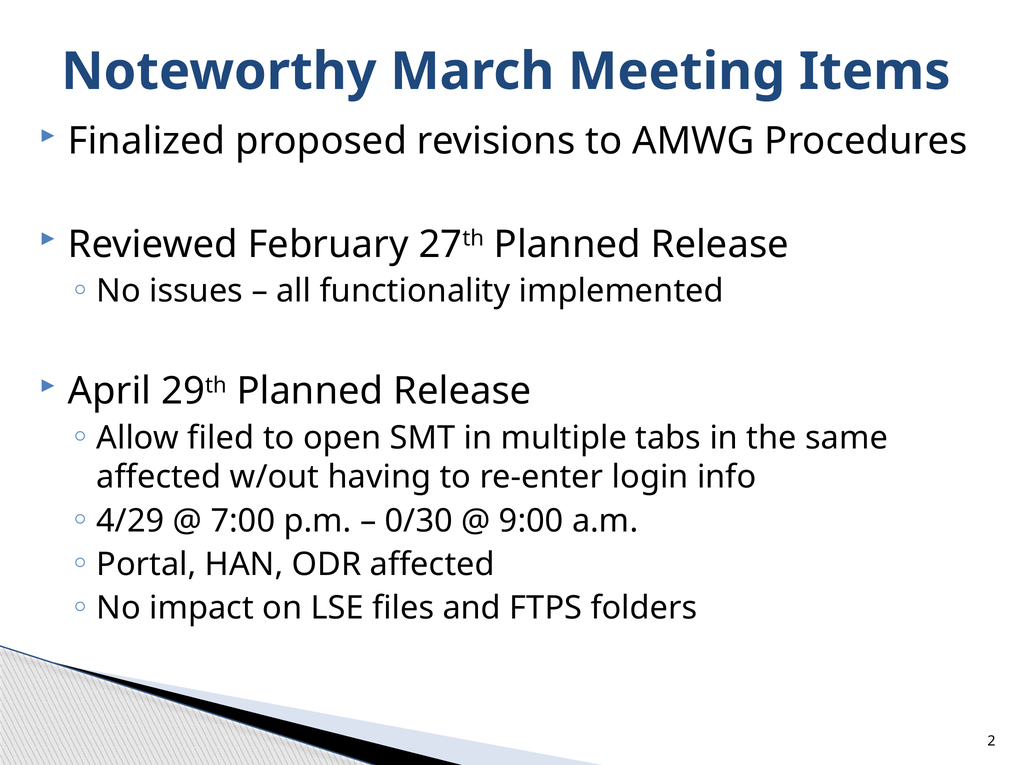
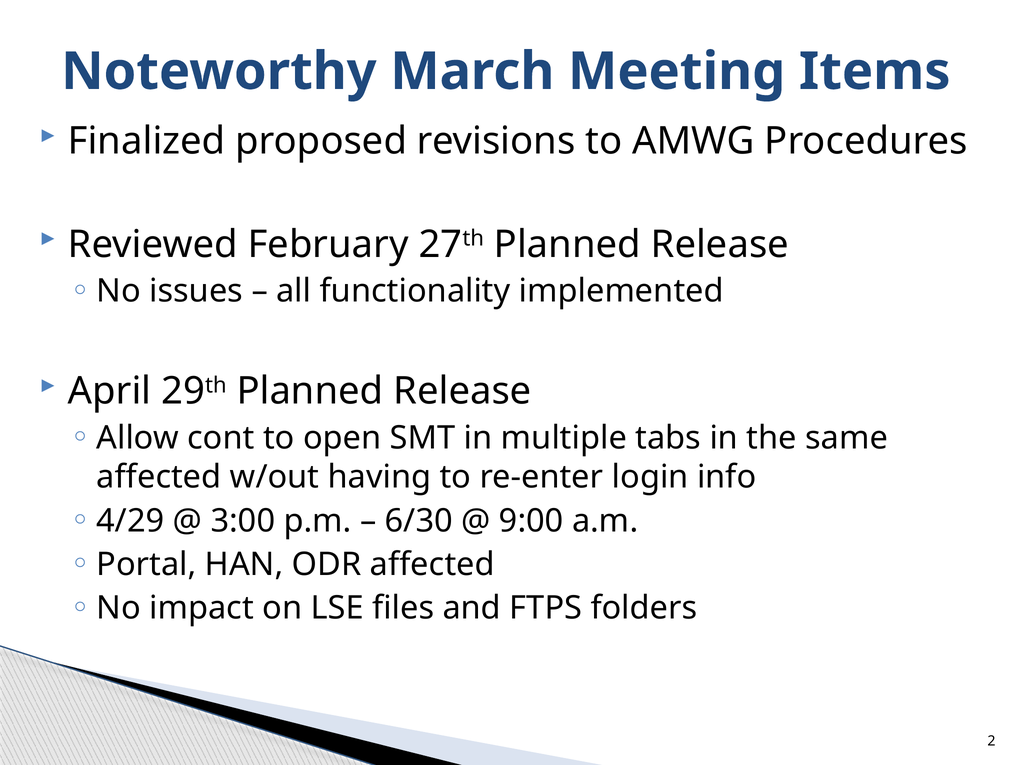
filed: filed -> cont (221, 438)
7:00: 7:00 -> 3:00 (243, 521)
0/30: 0/30 -> 6/30 (419, 521)
